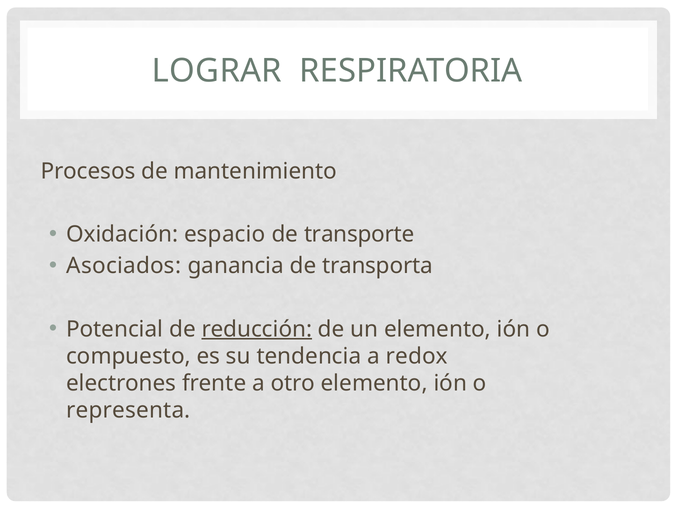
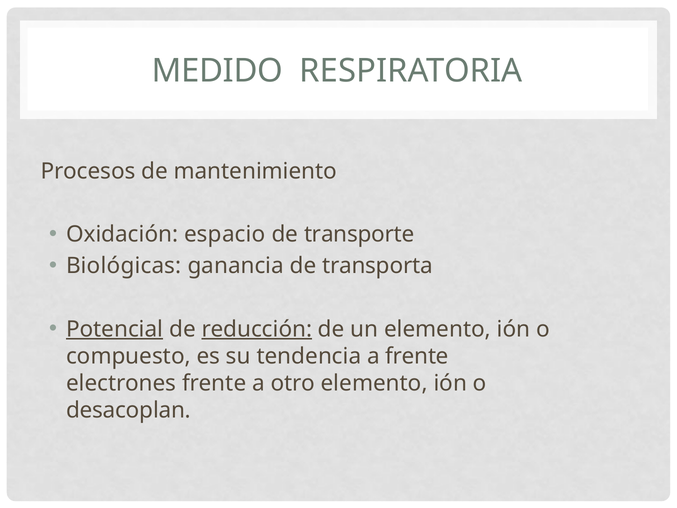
LOGRAR: LOGRAR -> MEDIDO (217, 71)
Asociados: Asociados -> Biológicas (124, 266)
Potencial underline: none -> present (115, 329)
a redox: redox -> frente (417, 356)
representa: representa -> desacoplan (128, 410)
